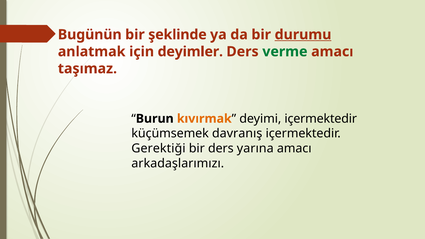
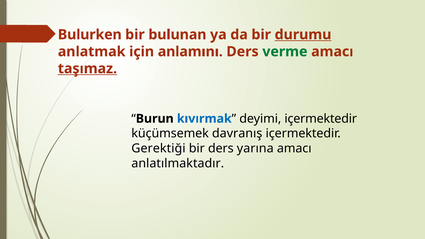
Bugünün: Bugünün -> Bulurken (90, 35)
şeklinde: şeklinde -> bulunan (177, 35)
deyimler: deyimler -> anlamını (190, 52)
taşımaz underline: none -> present (87, 69)
kıvırmak colour: orange -> blue (204, 119)
arkadaşlarımızı: arkadaşlarımızı -> anlatılmaktadır (178, 163)
